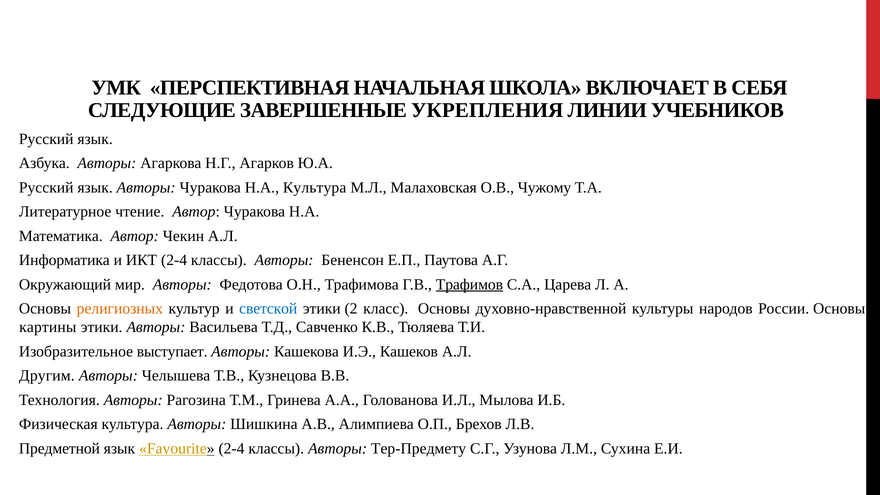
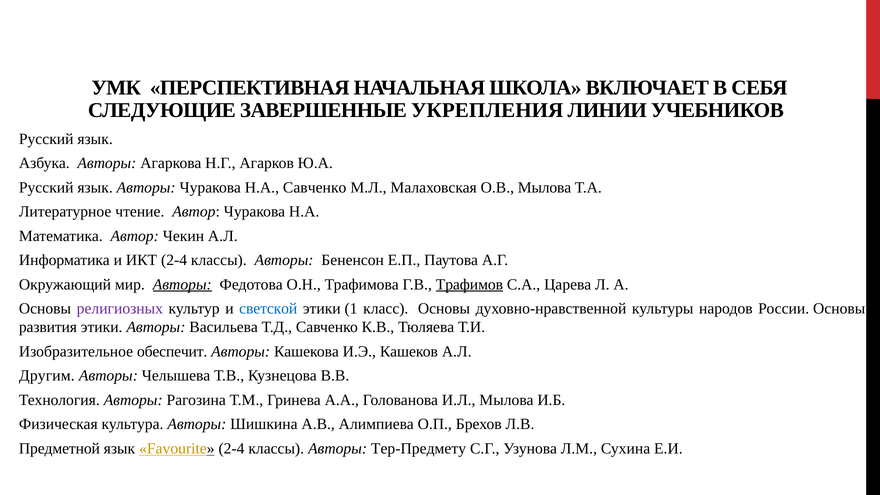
Н.А Культура: Культура -> Савченко (315, 188)
О.В Чужому: Чужому -> Мылова (545, 188)
Авторы underline: none -> present (182, 284)
религиозных colour: orange -> purple (120, 309)
2: 2 -> 1 (351, 309)
картины: картины -> развития (48, 327)
выступает: выступает -> обеспечит (172, 352)
